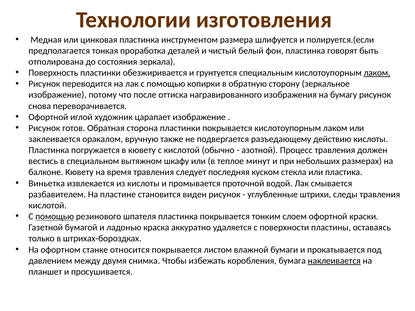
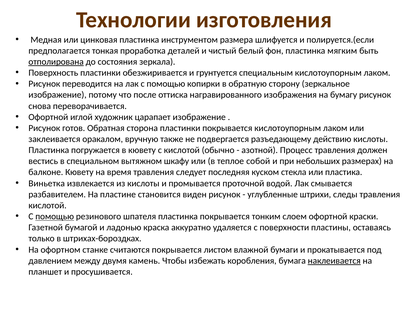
говорят: говорят -> мягким (342, 51)
отполирована underline: none -> present (56, 62)
лаком underline: present -> none (377, 73)
минут: минут -> собой (258, 161)
относится: относится -> считаются (130, 250)
снимка: снимка -> камень (144, 261)
